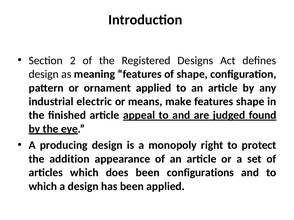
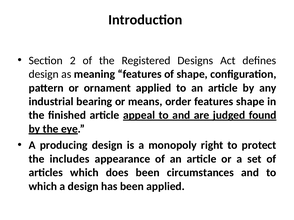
electric: electric -> bearing (94, 102)
make: make -> order (178, 102)
addition: addition -> includes (70, 159)
configurations: configurations -> circumstances (200, 173)
